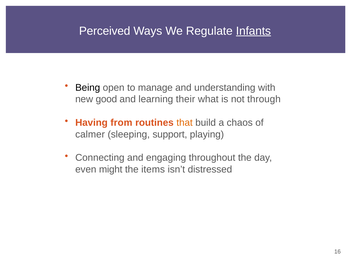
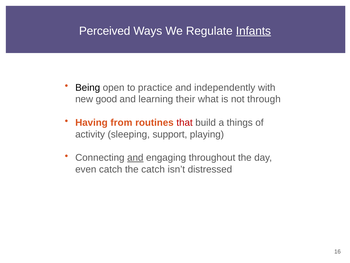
manage: manage -> practice (155, 87)
understanding: understanding -> independently (225, 87)
that colour: orange -> red (185, 122)
chaos: chaos -> things (240, 122)
calmer: calmer -> activity (90, 134)
and underline: none -> present (135, 157)
even might: might -> catch (111, 169)
the items: items -> catch (153, 169)
